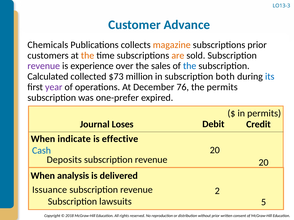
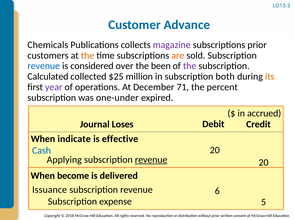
magazine colour: orange -> purple (172, 45)
revenue colour: purple -> blue (44, 66)
experience: experience -> considered (92, 66)
sales: sales -> been (161, 66)
the colour: blue -> purple (190, 66)
$73: $73 -> $25 (116, 77)
its colour: blue -> orange (270, 77)
76: 76 -> 71 (183, 87)
the permits: permits -> percent (222, 87)
one-prefer: one-prefer -> one-under (117, 98)
in permits: permits -> accrued (264, 114)
Deposits: Deposits -> Applying (64, 160)
revenue underline: none -> present (151, 160)
analysis: analysis -> become (73, 176)
2: 2 -> 6 (217, 191)
lawsuits: lawsuits -> expense (116, 202)
